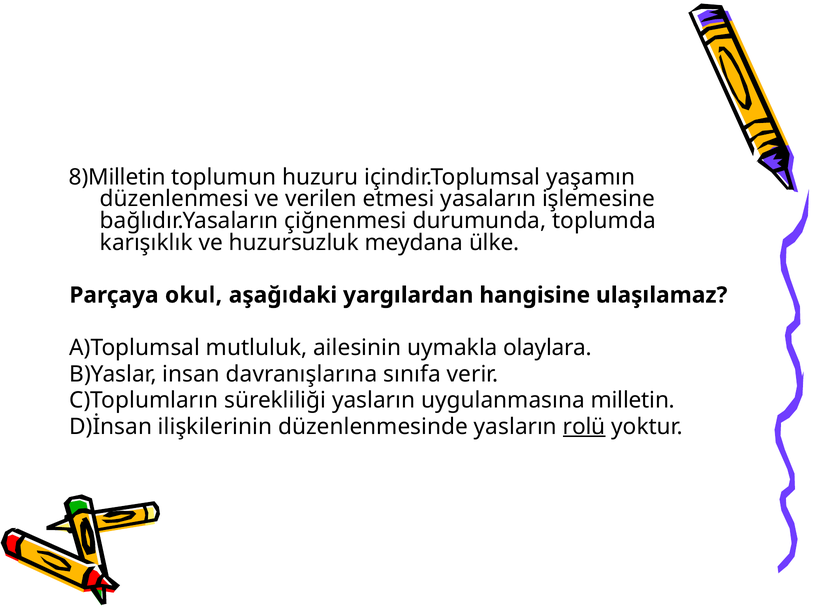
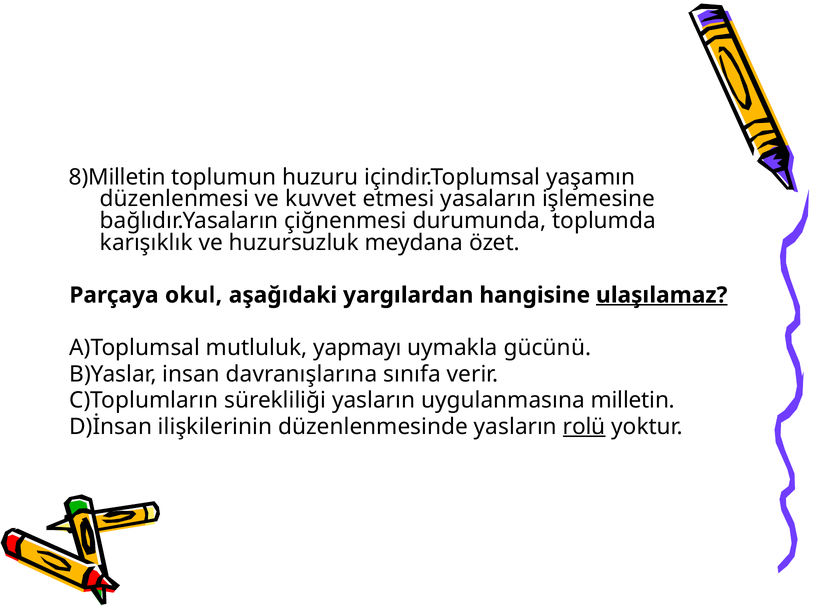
verilen: verilen -> kuvvet (321, 199)
ülke: ülke -> özet (494, 243)
ulaşılamaz underline: none -> present (662, 295)
ailesinin: ailesinin -> yapmayı (357, 348)
olaylara: olaylara -> gücünü (547, 348)
